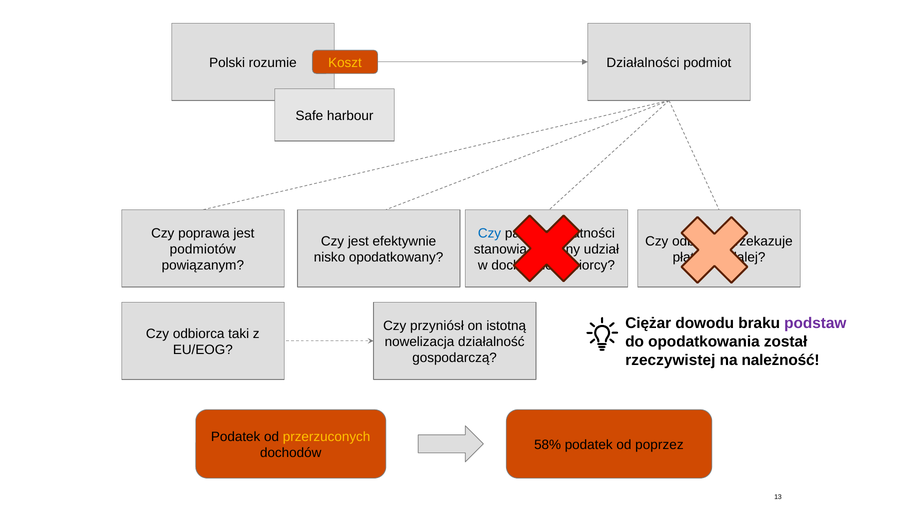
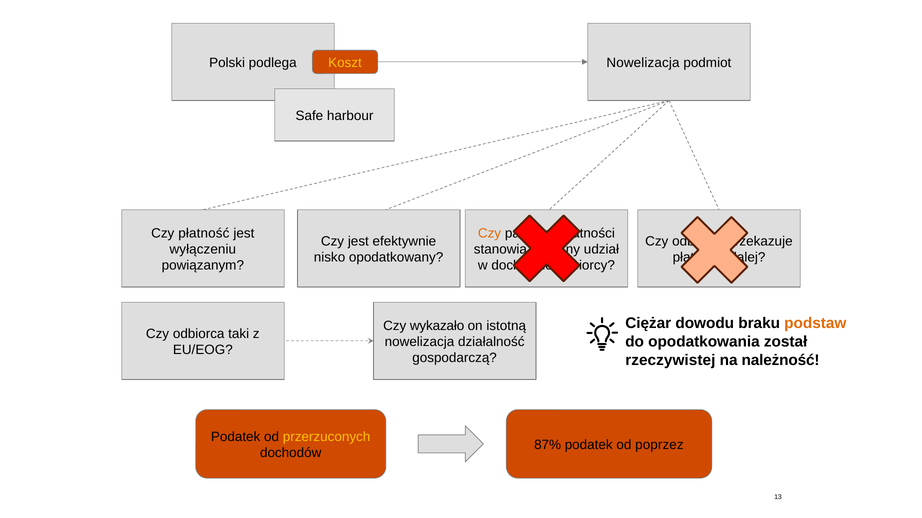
rozumie: rozumie -> podlega (273, 63)
Działalności: Działalności -> Nowelizacja (643, 63)
poprawa: poprawa -> płatność (204, 234)
Czy colour: blue -> orange (490, 234)
podmiotów: podmiotów -> wyłączeniu (203, 250)
podstaw colour: purple -> orange (815, 324)
przyniósł: przyniósł -> wykazało (437, 326)
58%: 58% -> 87% (548, 445)
